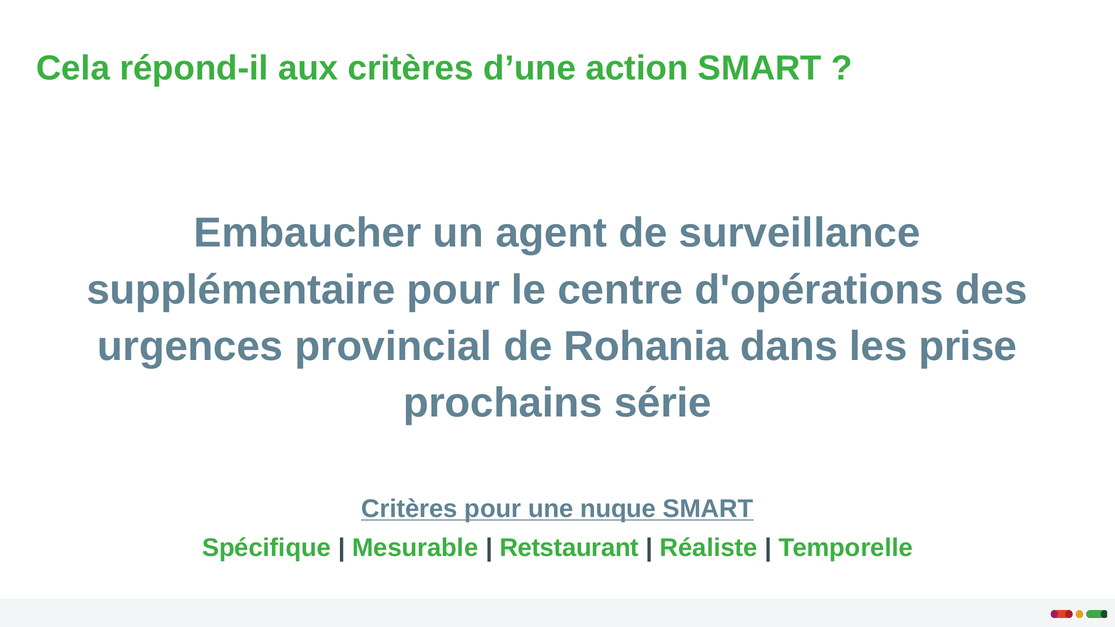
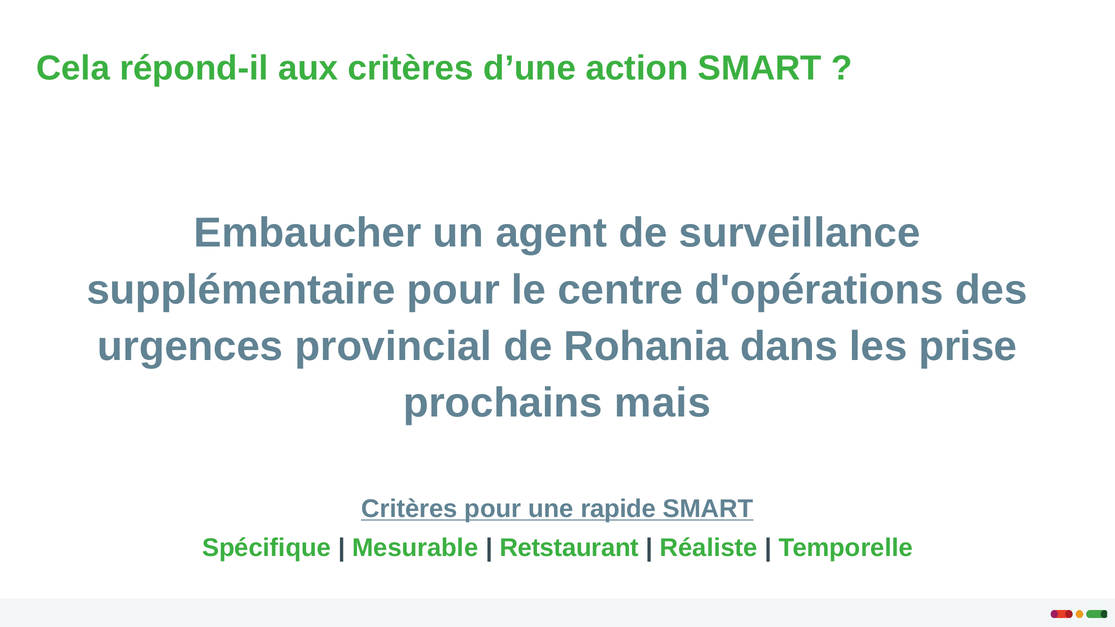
série: série -> mais (663, 403)
nuque: nuque -> rapide (618, 509)
